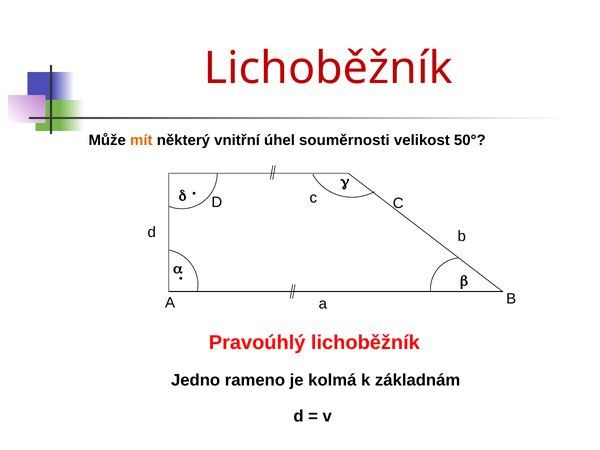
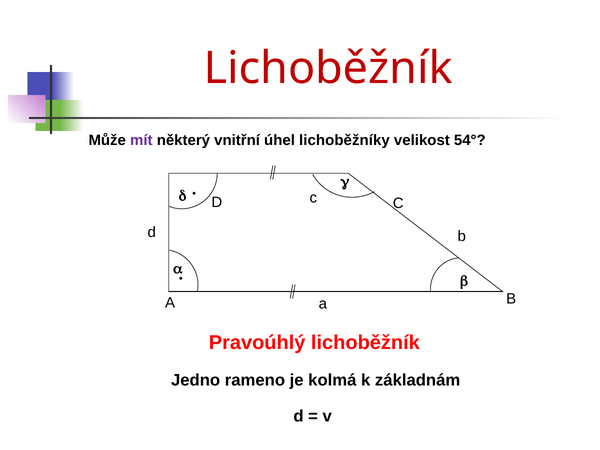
mít colour: orange -> purple (141, 140)
souměrnosti: souměrnosti -> lichoběžníky (344, 140)
50°: 50° -> 54° (470, 140)
